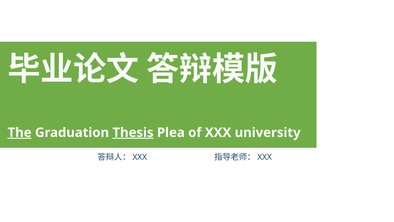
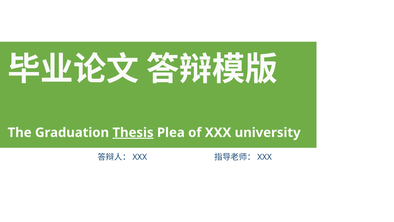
The underline: present -> none (20, 132)
